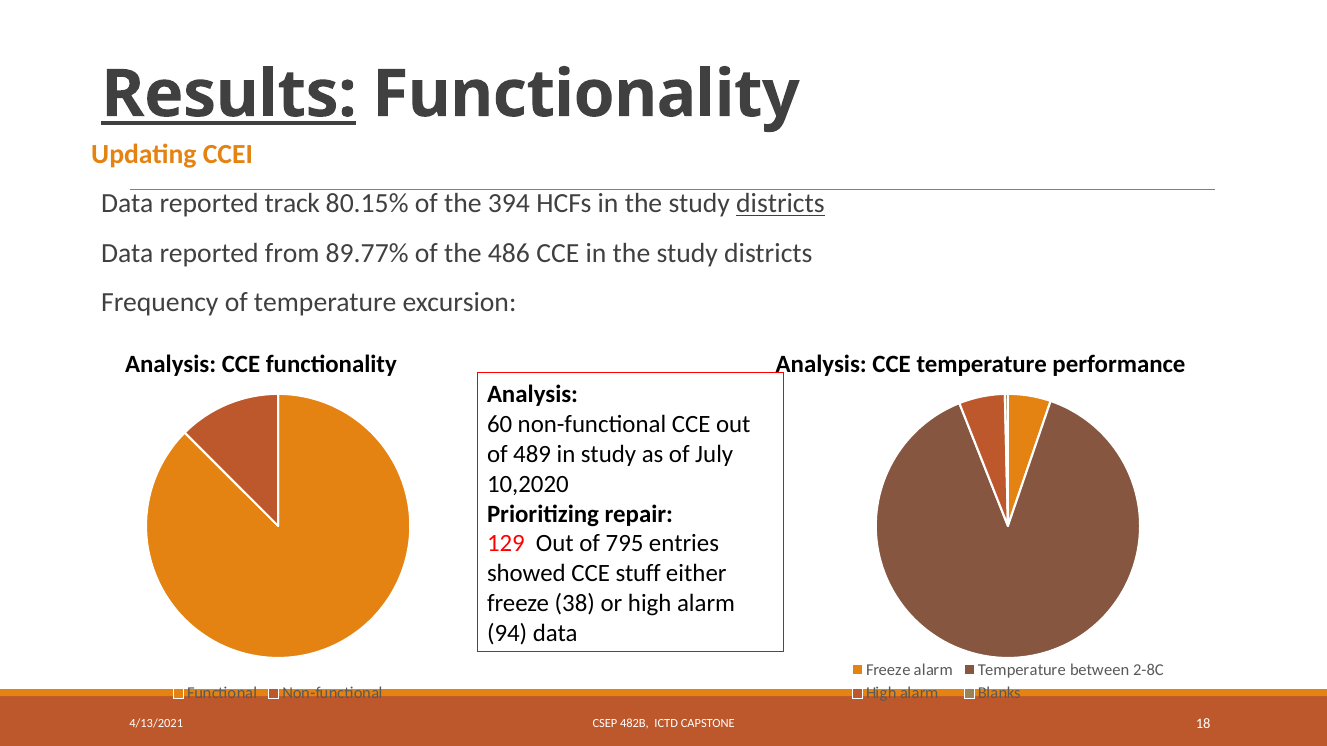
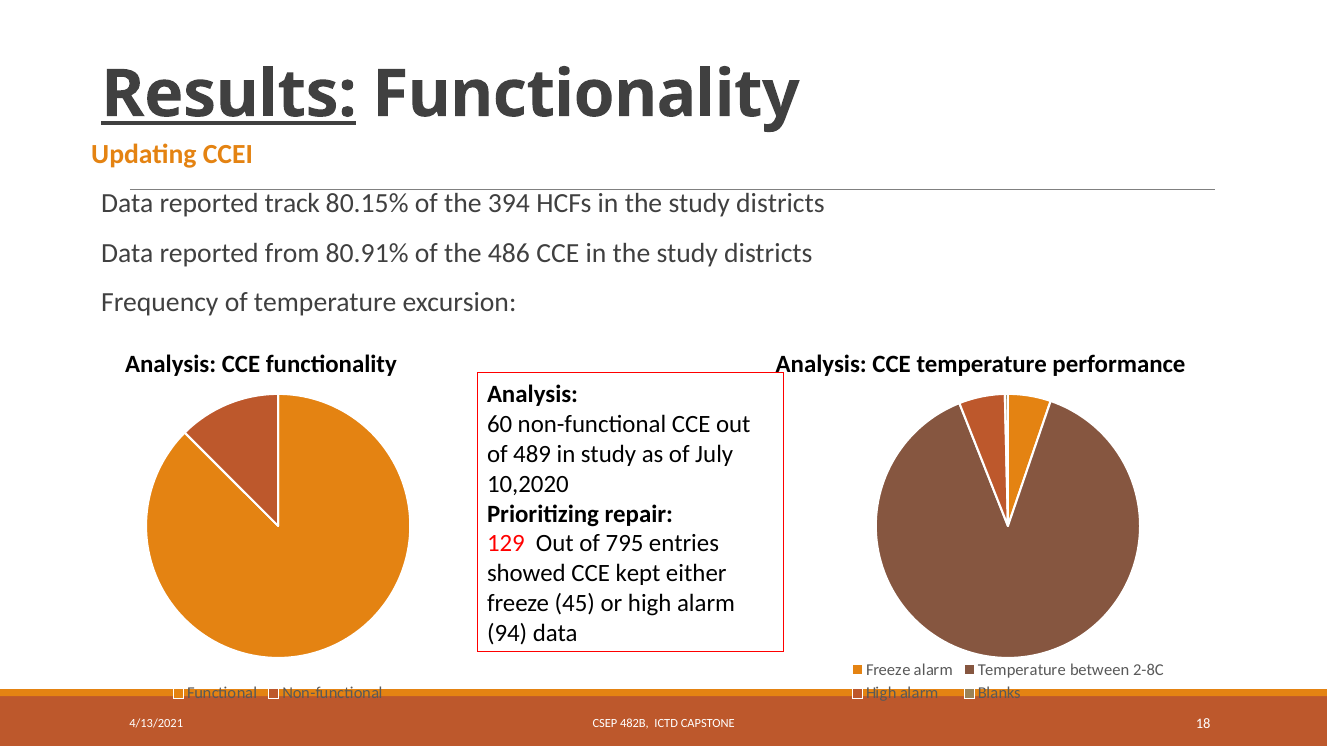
districts underline: present -> none (780, 204)
89.77%: 89.77% -> 80.91% (367, 253)
stuff: stuff -> kept (638, 574)
38: 38 -> 45 (575, 604)
